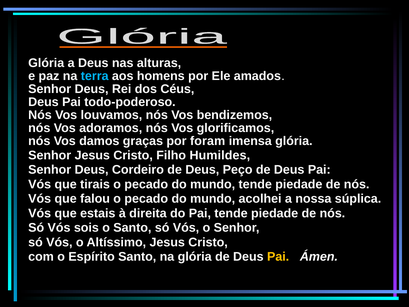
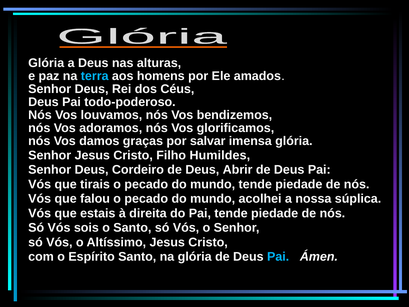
foram: foram -> salvar (208, 141)
Peço: Peço -> Abrir (238, 170)
Pai colour: yellow -> light blue (278, 257)
